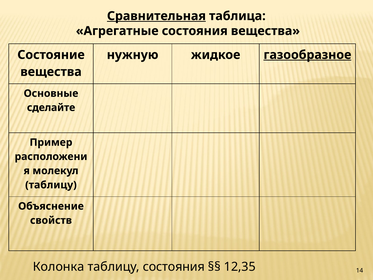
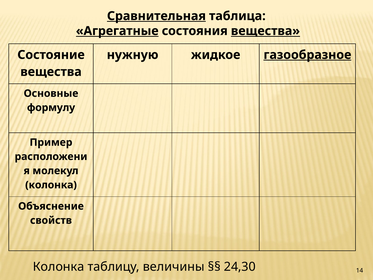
Агрегатные underline: none -> present (117, 31)
вещества underline: none -> present (265, 31)
сделайте: сделайте -> формулу (51, 107)
таблицу: таблицу -> колонка (51, 185)
таблицу состояния: состояния -> величины (174, 267)
12,35: 12,35 -> 24,30 (240, 267)
